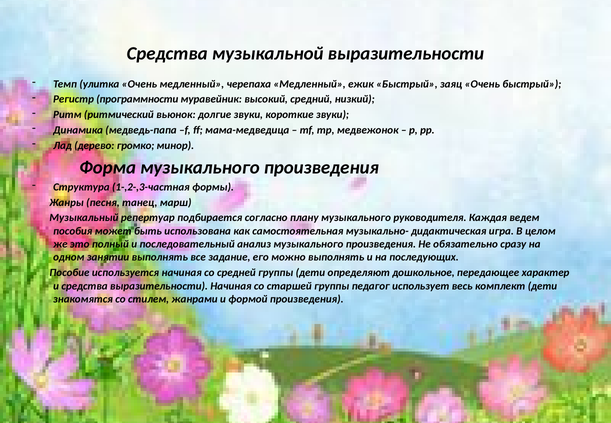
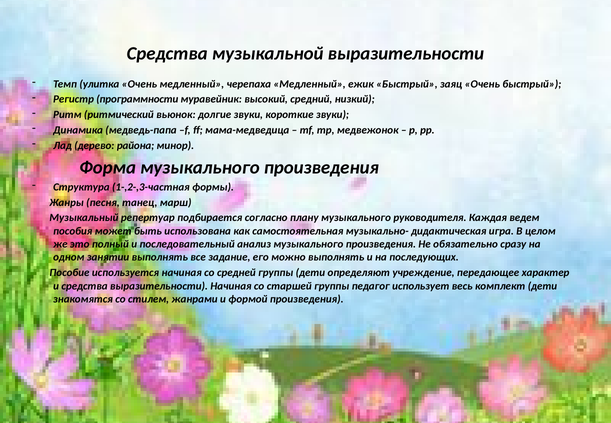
громко: громко -> района (136, 145)
дошкольное: дошкольное -> учреждение (423, 273)
